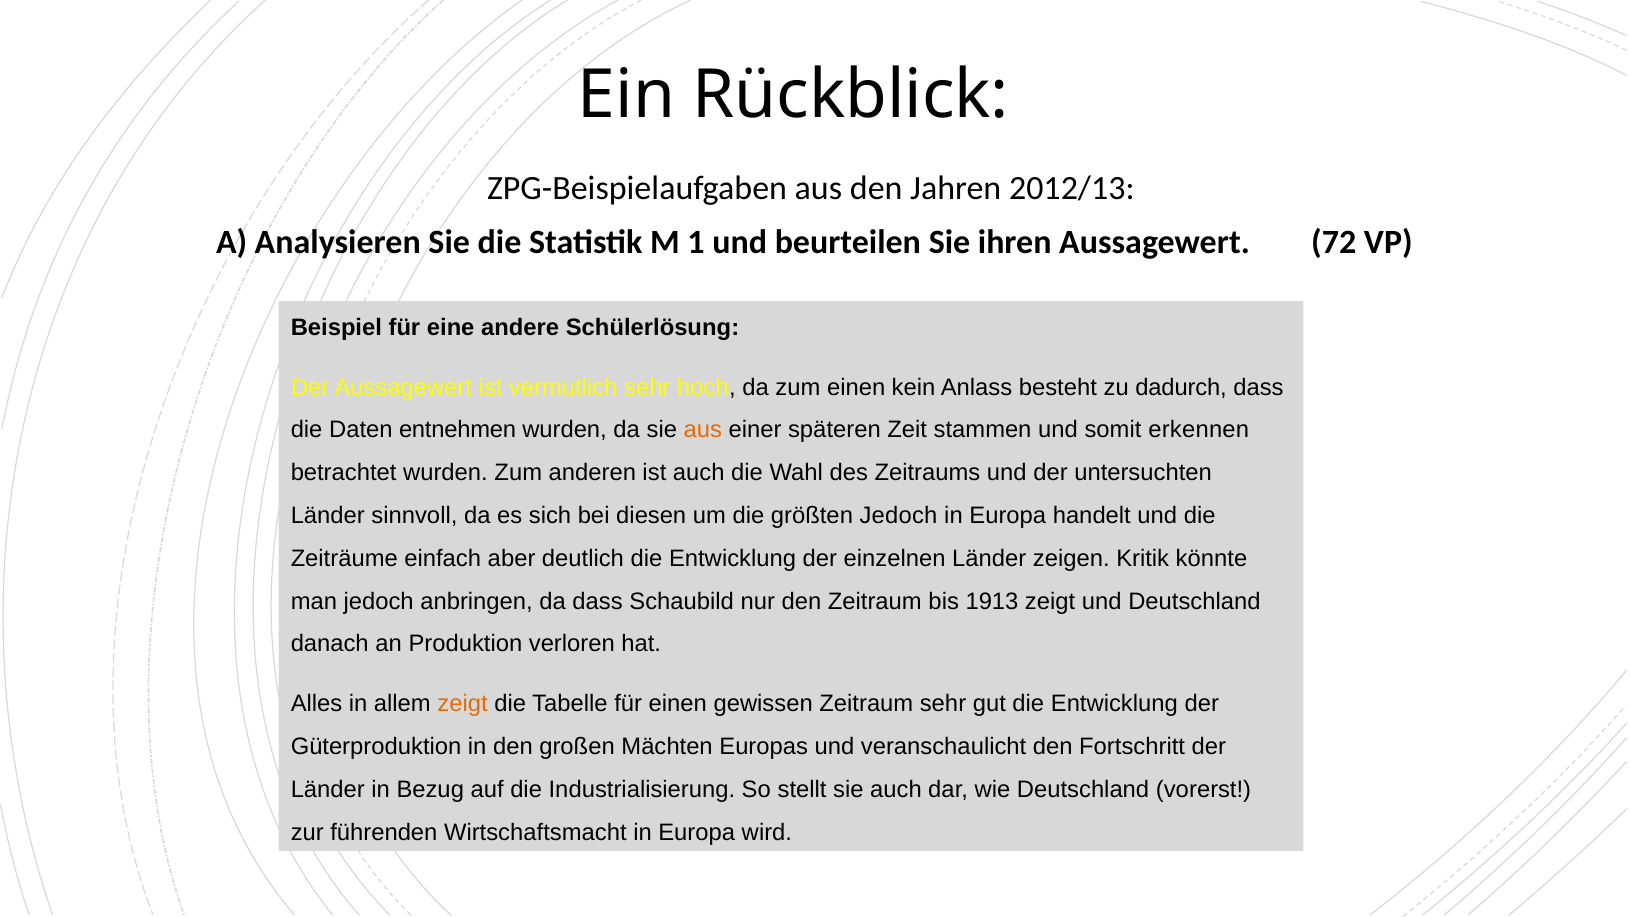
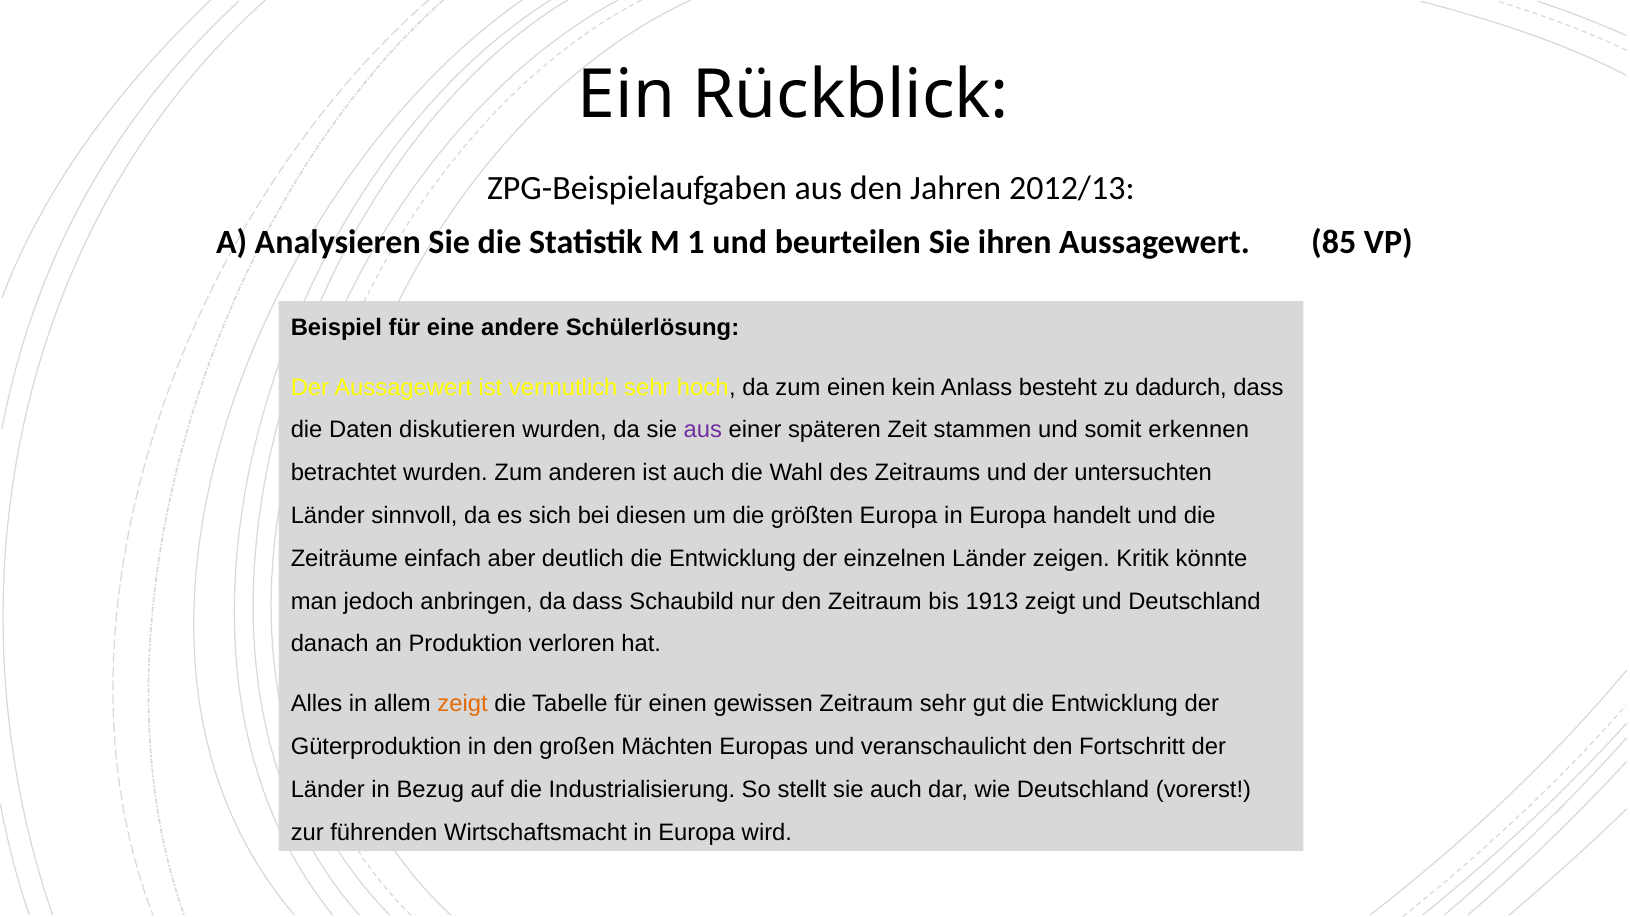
72: 72 -> 85 (1334, 242)
entnehmen: entnehmen -> diskutieren (457, 430)
aus colour: orange -> purple (703, 430)
größten Jedoch: Jedoch -> Europa (899, 516)
